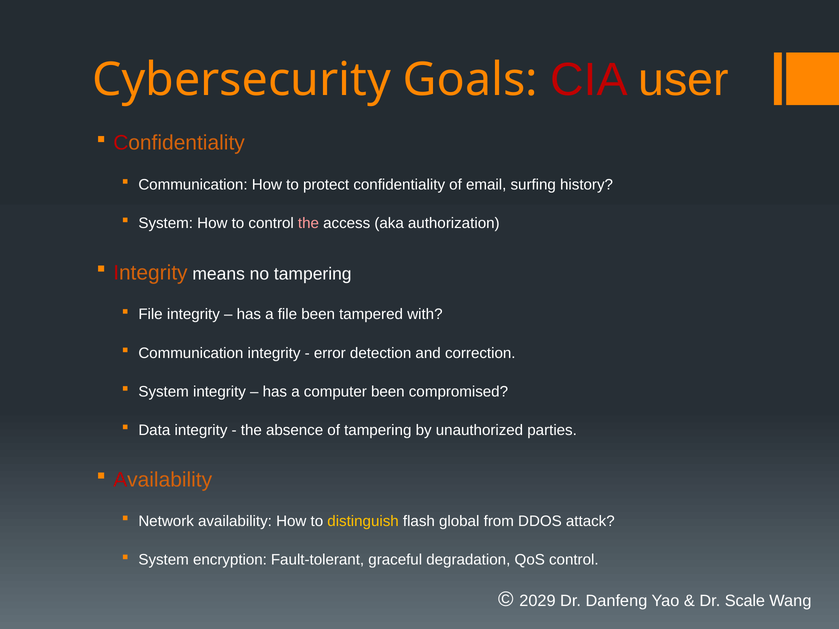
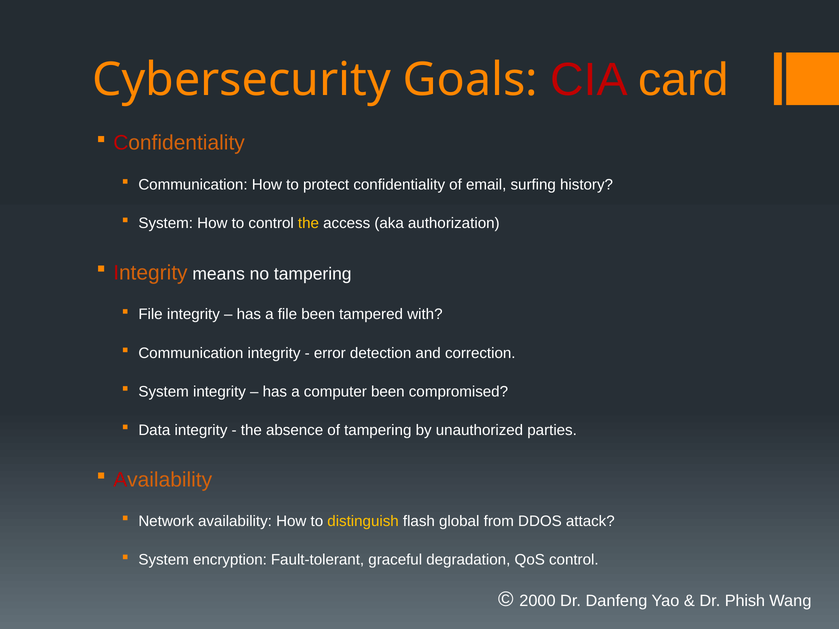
user: user -> card (683, 80)
the colour: pink -> yellow (309, 223)
2029: 2029 -> 2000 (537, 601)
Scale: Scale -> Phish (745, 601)
